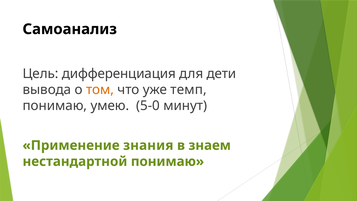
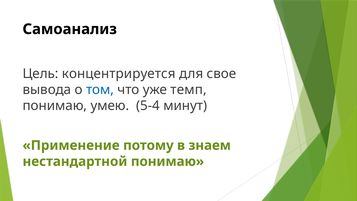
дифференциация: дифференциация -> концентрируется (119, 74)
дети: дети -> свое (221, 74)
том colour: orange -> blue (100, 90)
5-0: 5-0 -> 5-4 (148, 106)
знания: знания -> потому (148, 145)
